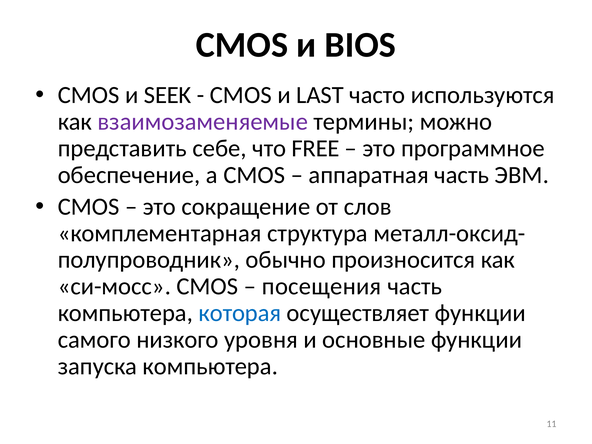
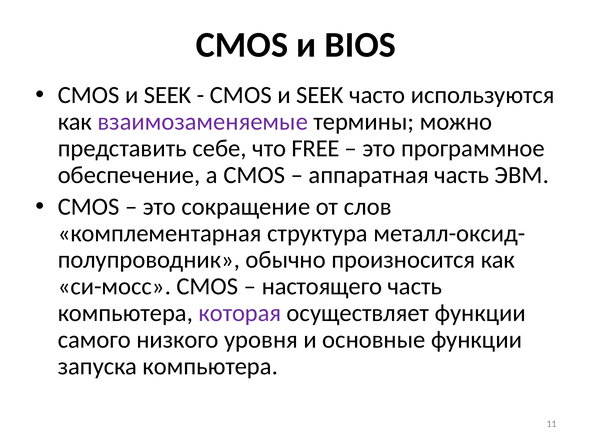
LAST: LAST -> SEEK (320, 95)
посещения: посещения -> настоящего (322, 286)
которая colour: blue -> purple (240, 313)
